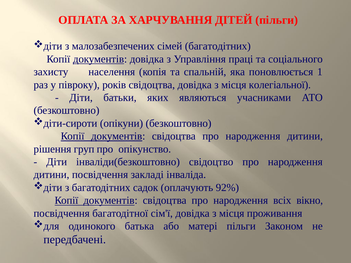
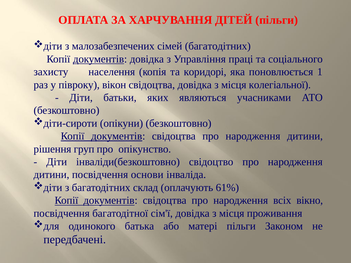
спальній: спальній -> коридорі (205, 72)
років: років -> вікон (114, 85)
закладі: закладі -> основи (147, 175)
садок: садок -> склад (146, 188)
92%: 92% -> 61% (227, 188)
